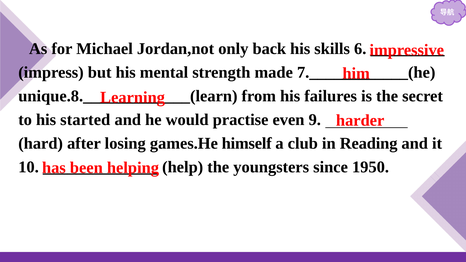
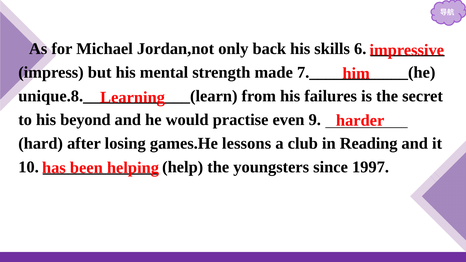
started: started -> beyond (85, 120)
himself: himself -> lessons (247, 143)
1950: 1950 -> 1997 (371, 167)
